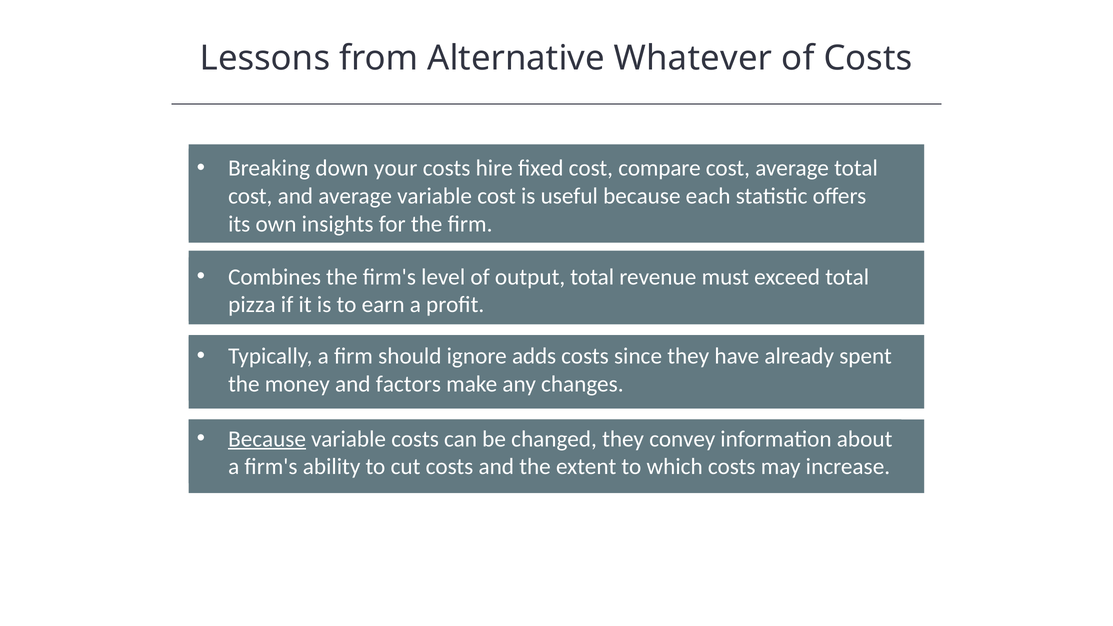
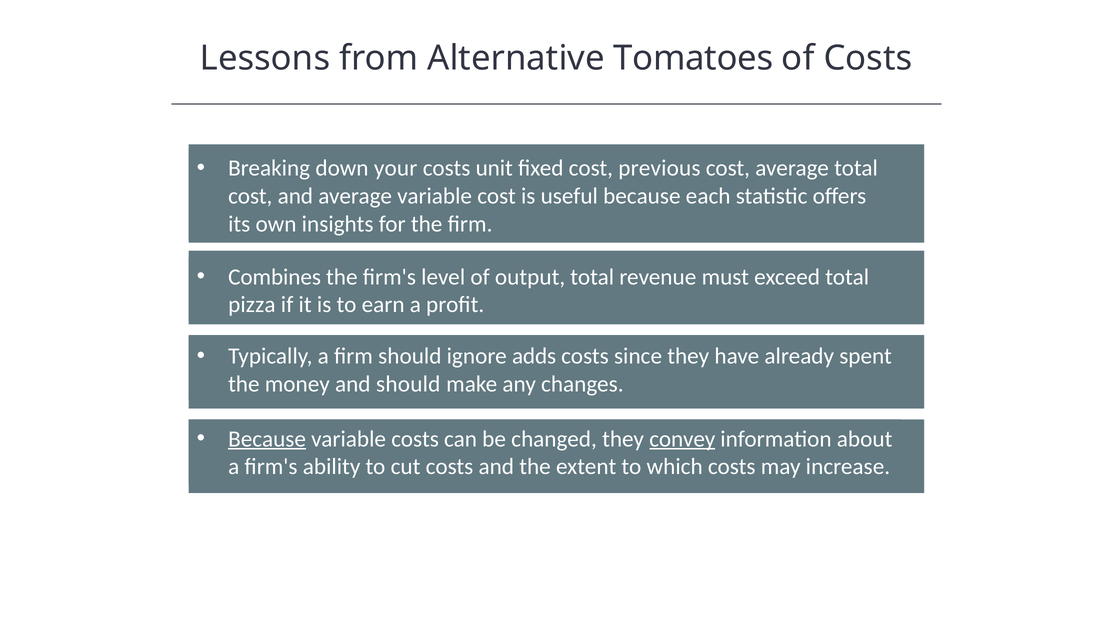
Whatever: Whatever -> Tomatoes (693, 58)
hire: hire -> unit (494, 168)
compare: compare -> previous (659, 168)
and factors: factors -> should (408, 384)
convey underline: none -> present (682, 439)
